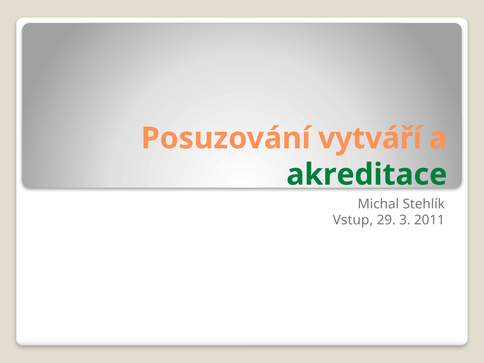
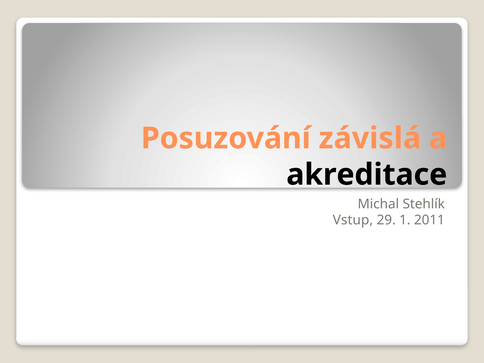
vytváří: vytváří -> závislá (370, 138)
akreditace colour: green -> black (367, 175)
3: 3 -> 1 (405, 220)
